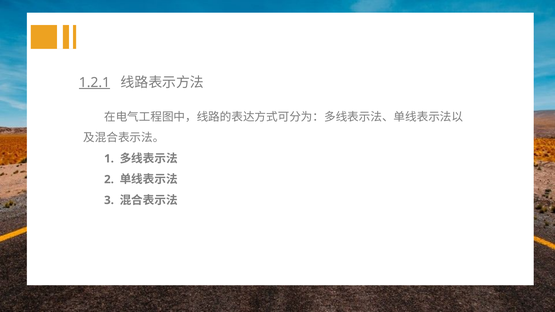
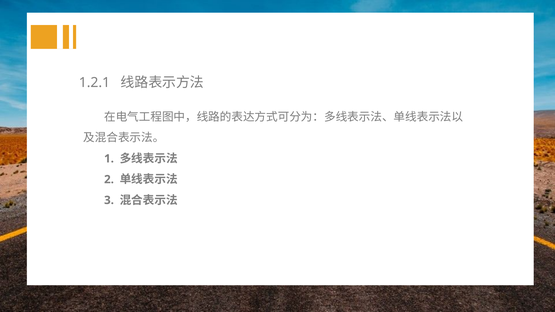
1.2.1 underline: present -> none (94, 83)
